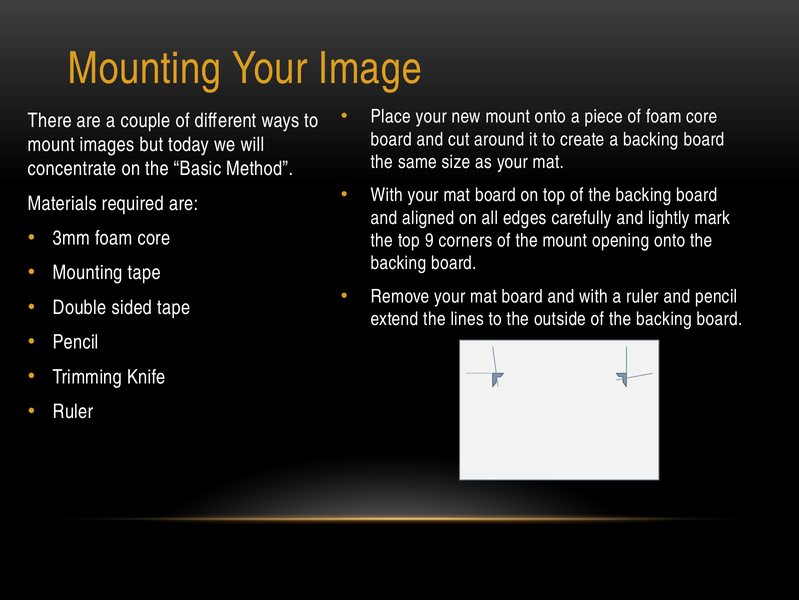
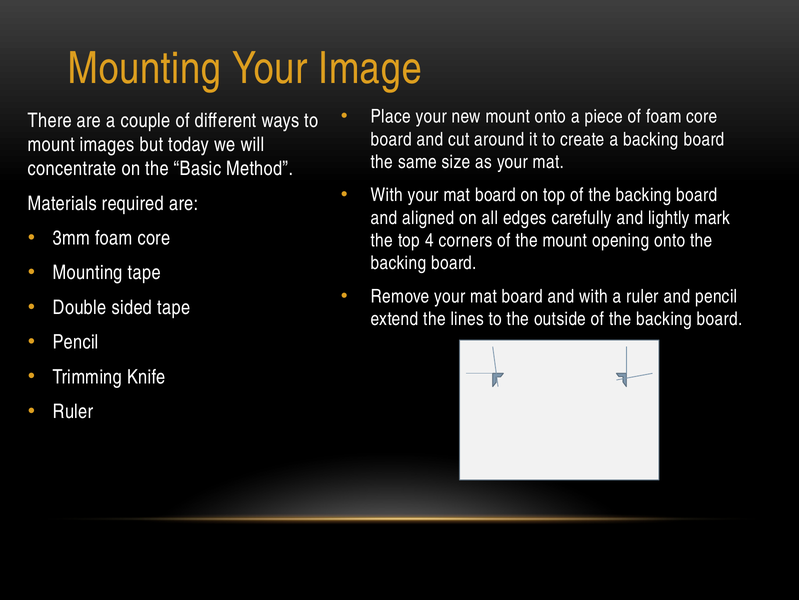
9: 9 -> 4 (429, 240)
